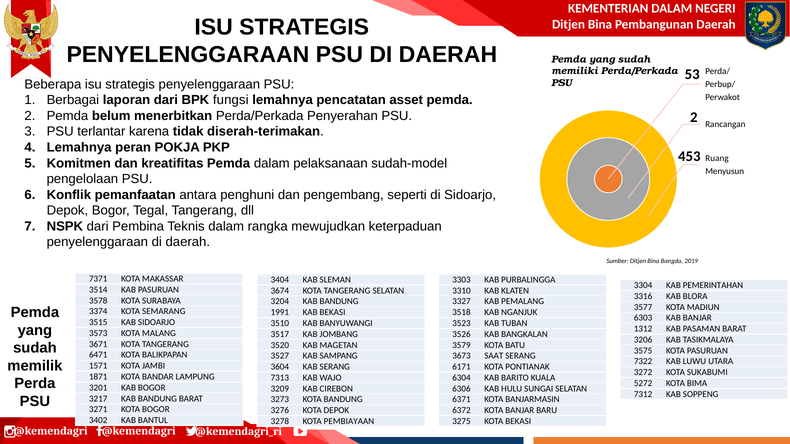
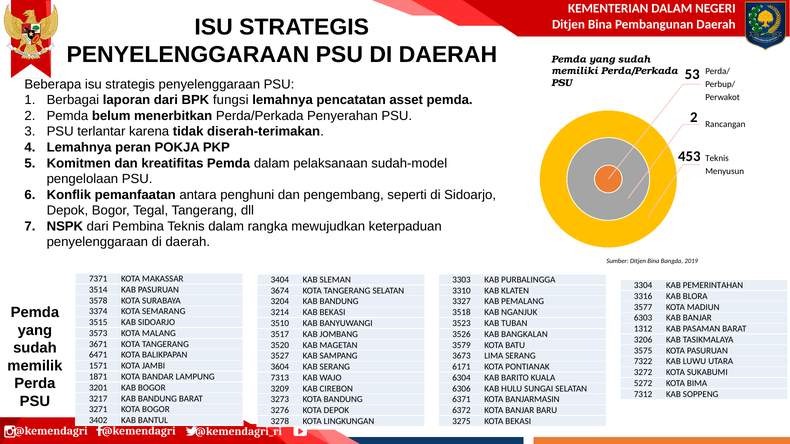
Ruang: Ruang -> Teknis (717, 158)
1991: 1991 -> 3214 (280, 313)
SAAT: SAAT -> LIMA (494, 356)
PEMBIAYAAN: PEMBIAYAAN -> LINGKUNGAN (349, 422)
